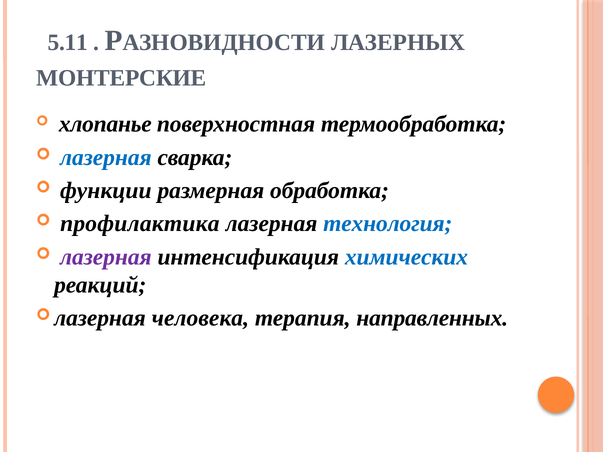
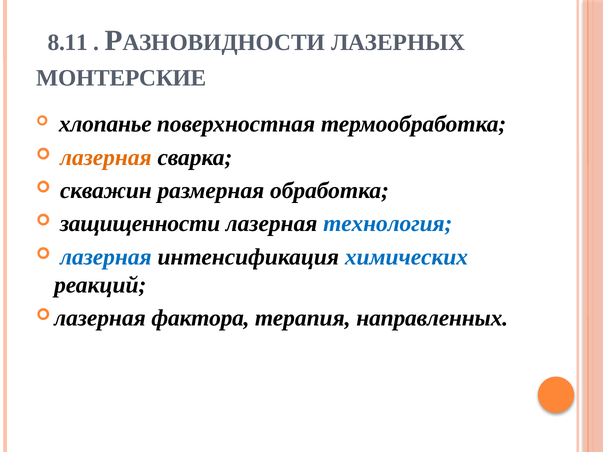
5.11: 5.11 -> 8.11 (68, 43)
лазерная colour: blue -> orange (106, 157)
функции: функции -> скважин (106, 191)
профилактика: профилактика -> защищенности (140, 224)
лазерная colour: purple -> blue (106, 257)
человека: человека -> фактора (200, 318)
